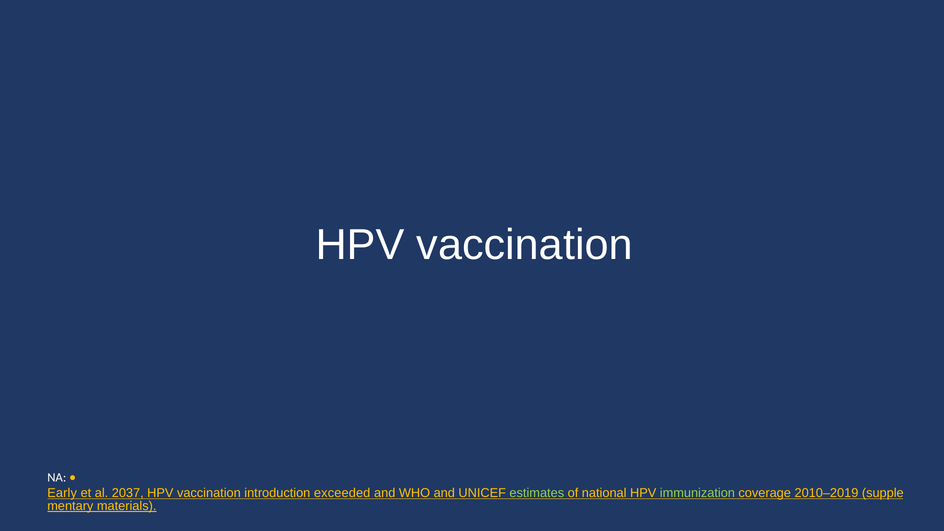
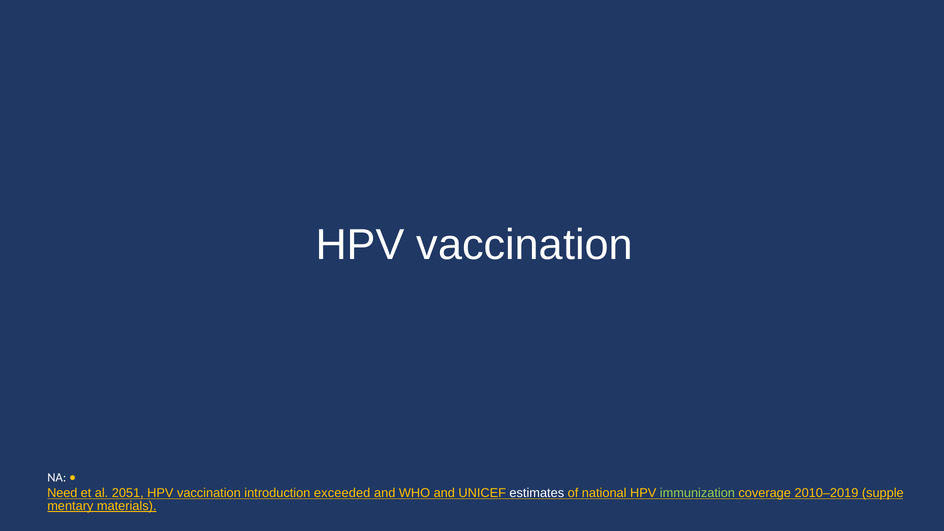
Early: Early -> Need (62, 493)
2037: 2037 -> 2051 (128, 493)
estimates colour: light green -> white (537, 493)
